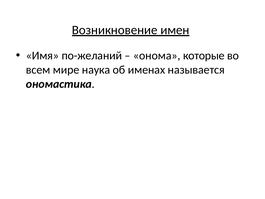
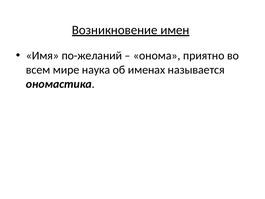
которые: которые -> приятно (204, 56)
